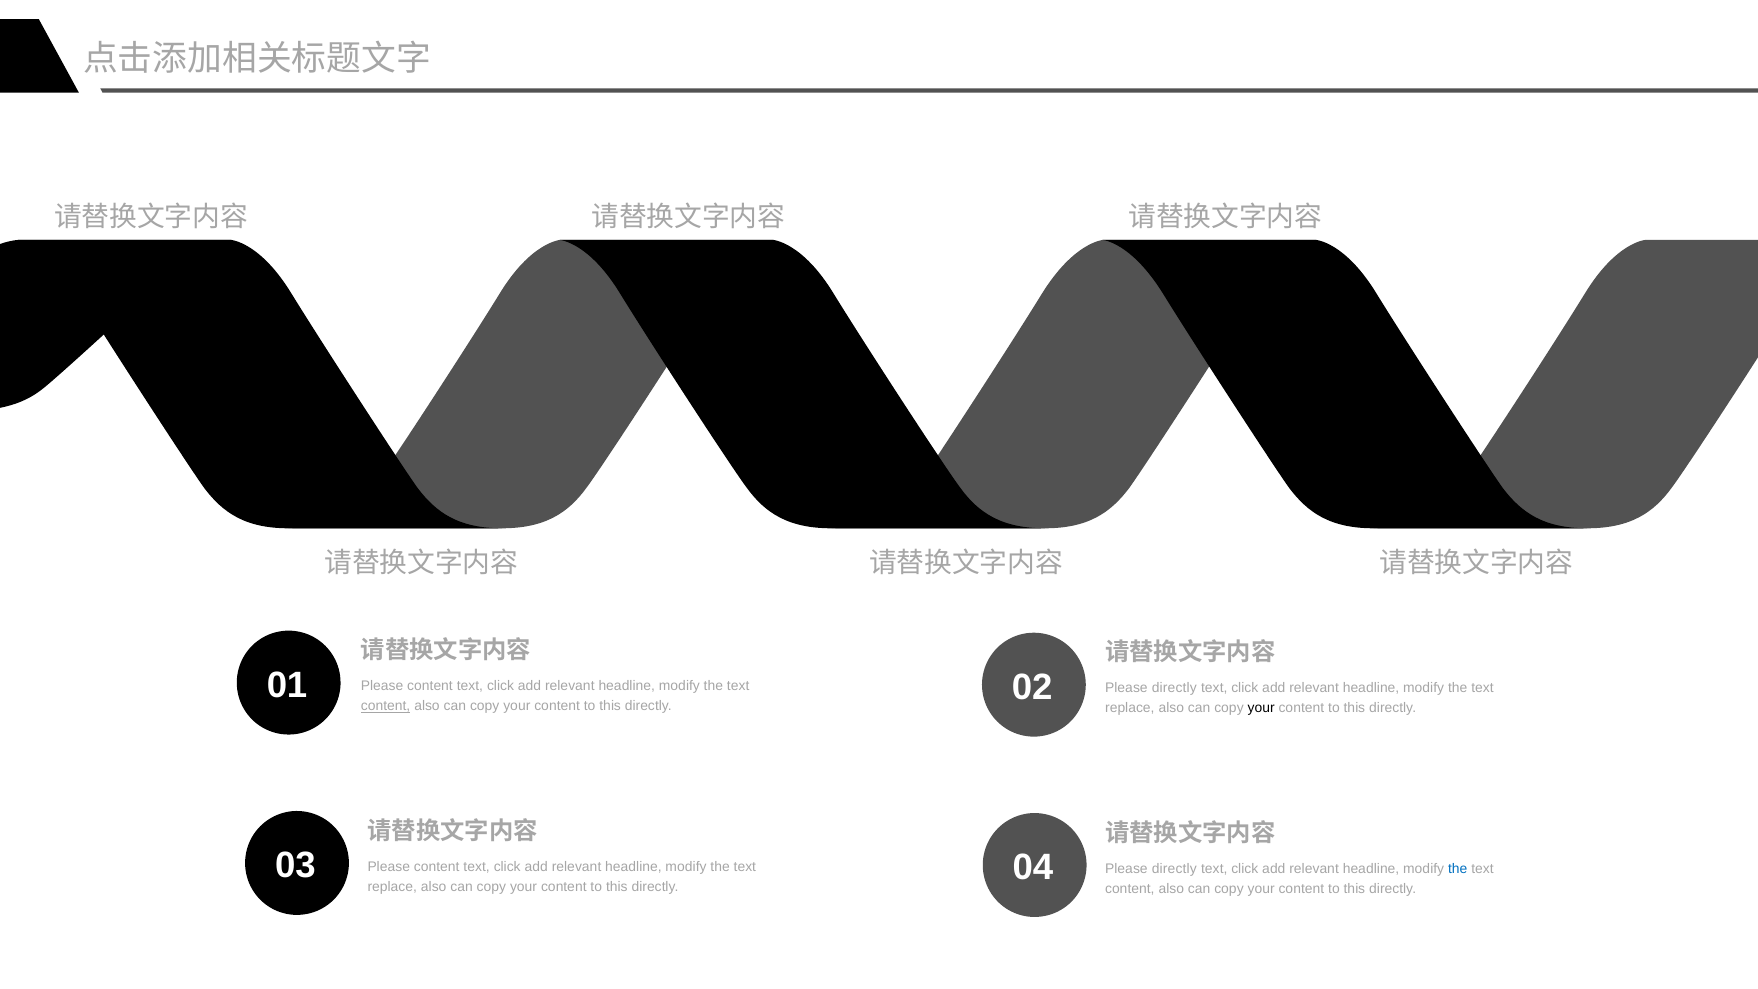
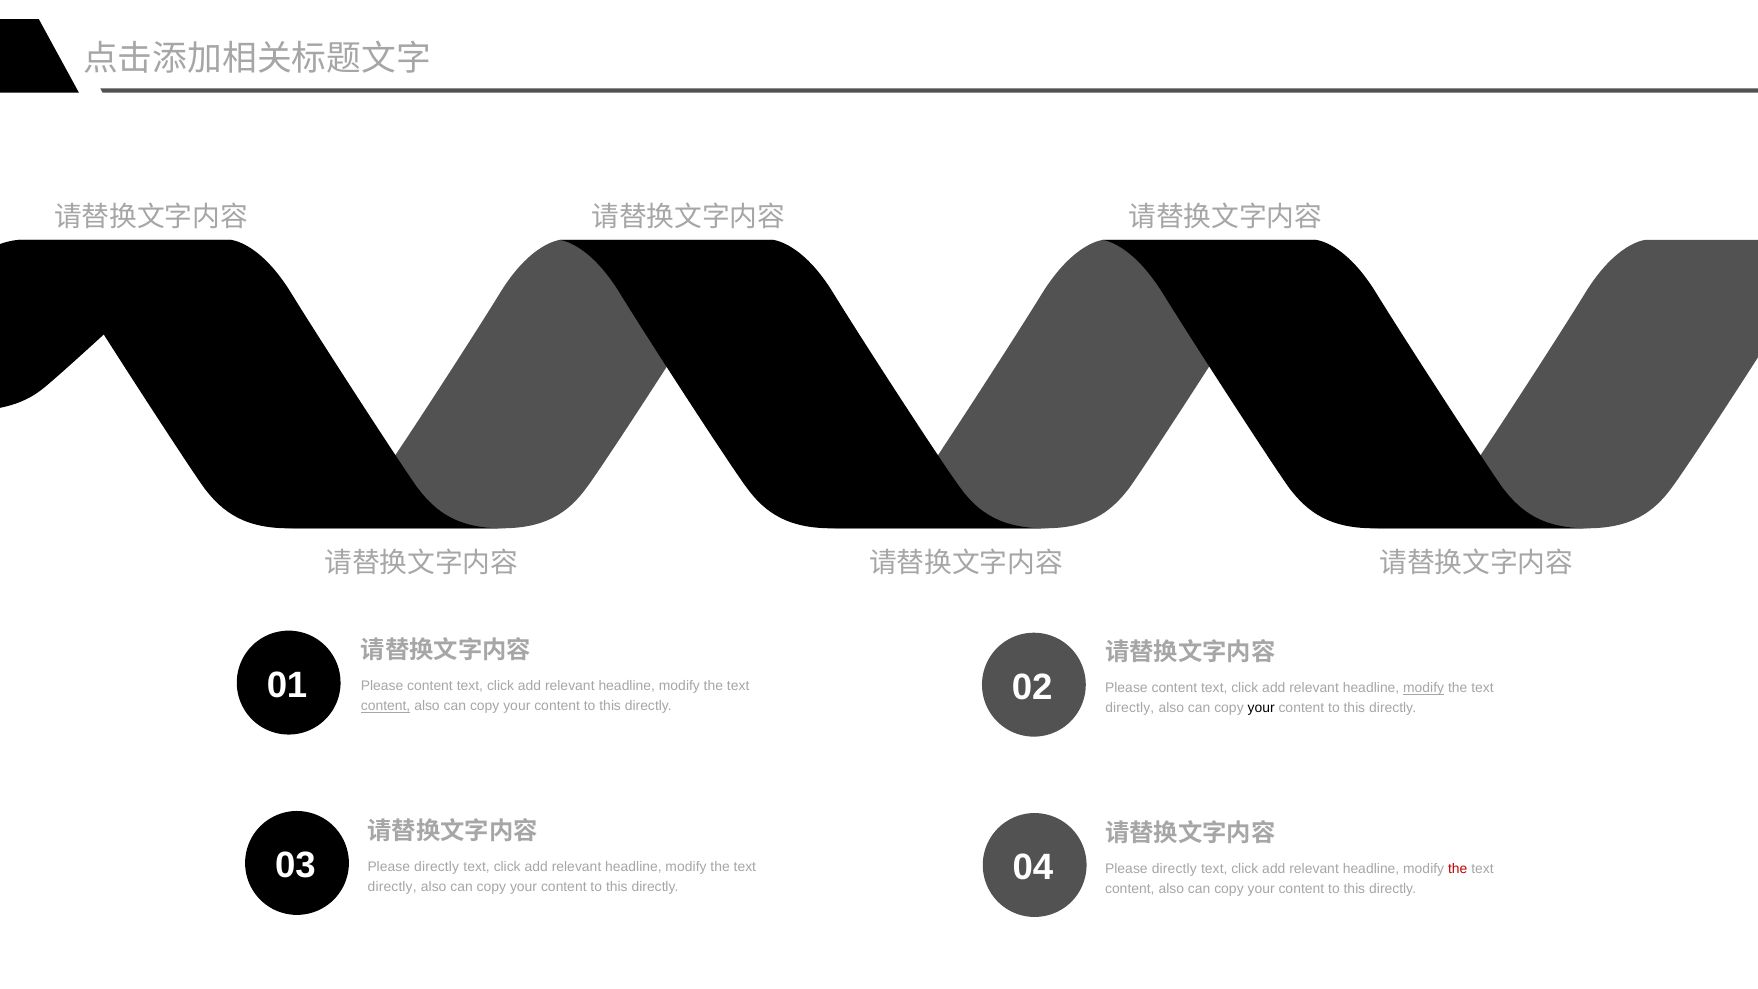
directly: directly -> content (1174, 688)
modify underline: none -> present (1424, 688)
replace: replace -> directly (1130, 708)
content: content -> directly (437, 866)
the colour: blue -> red (1458, 868)
replace: replace -> directly (392, 886)
